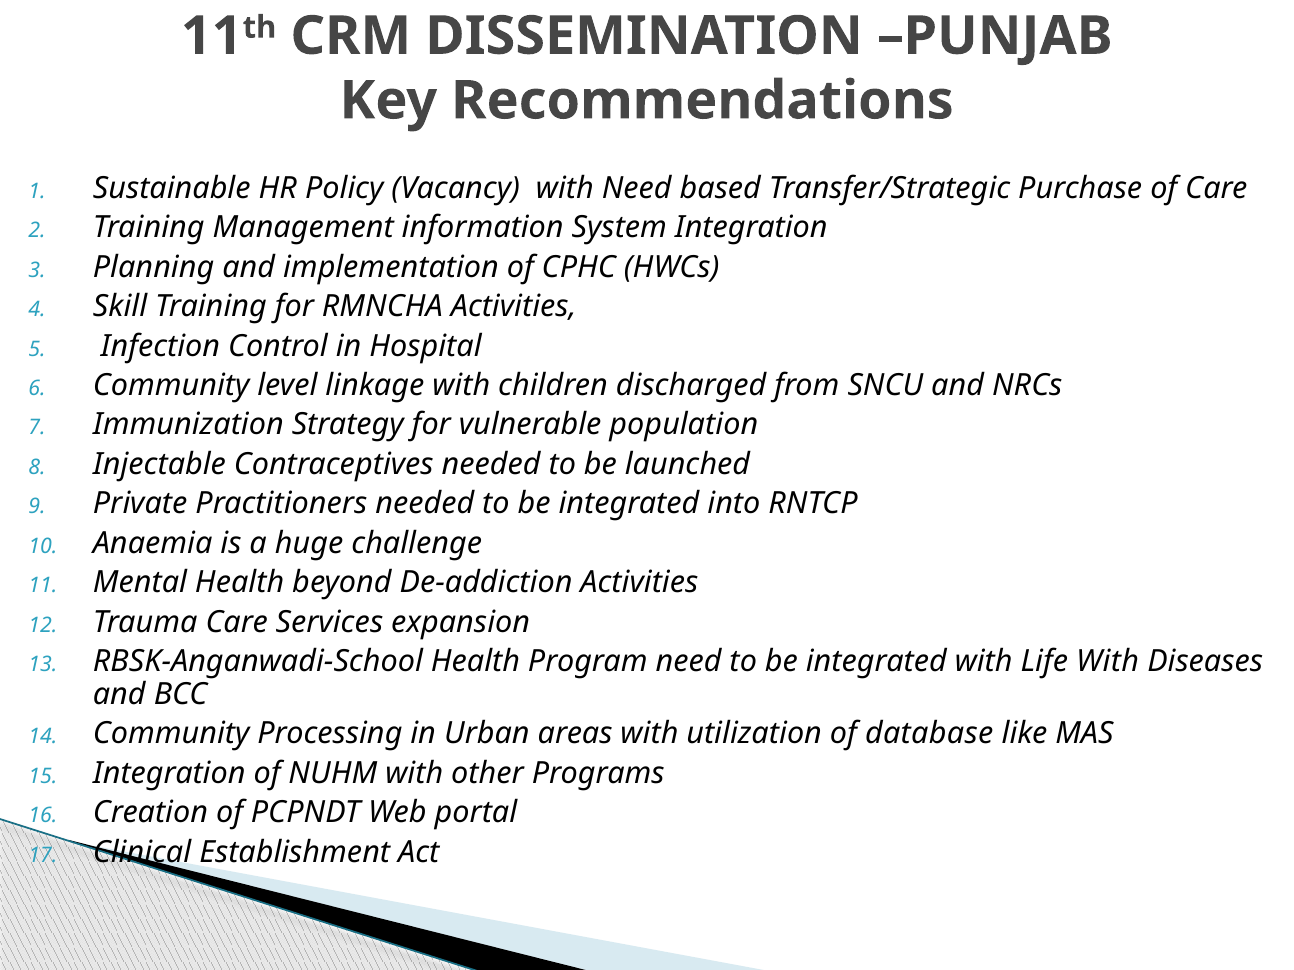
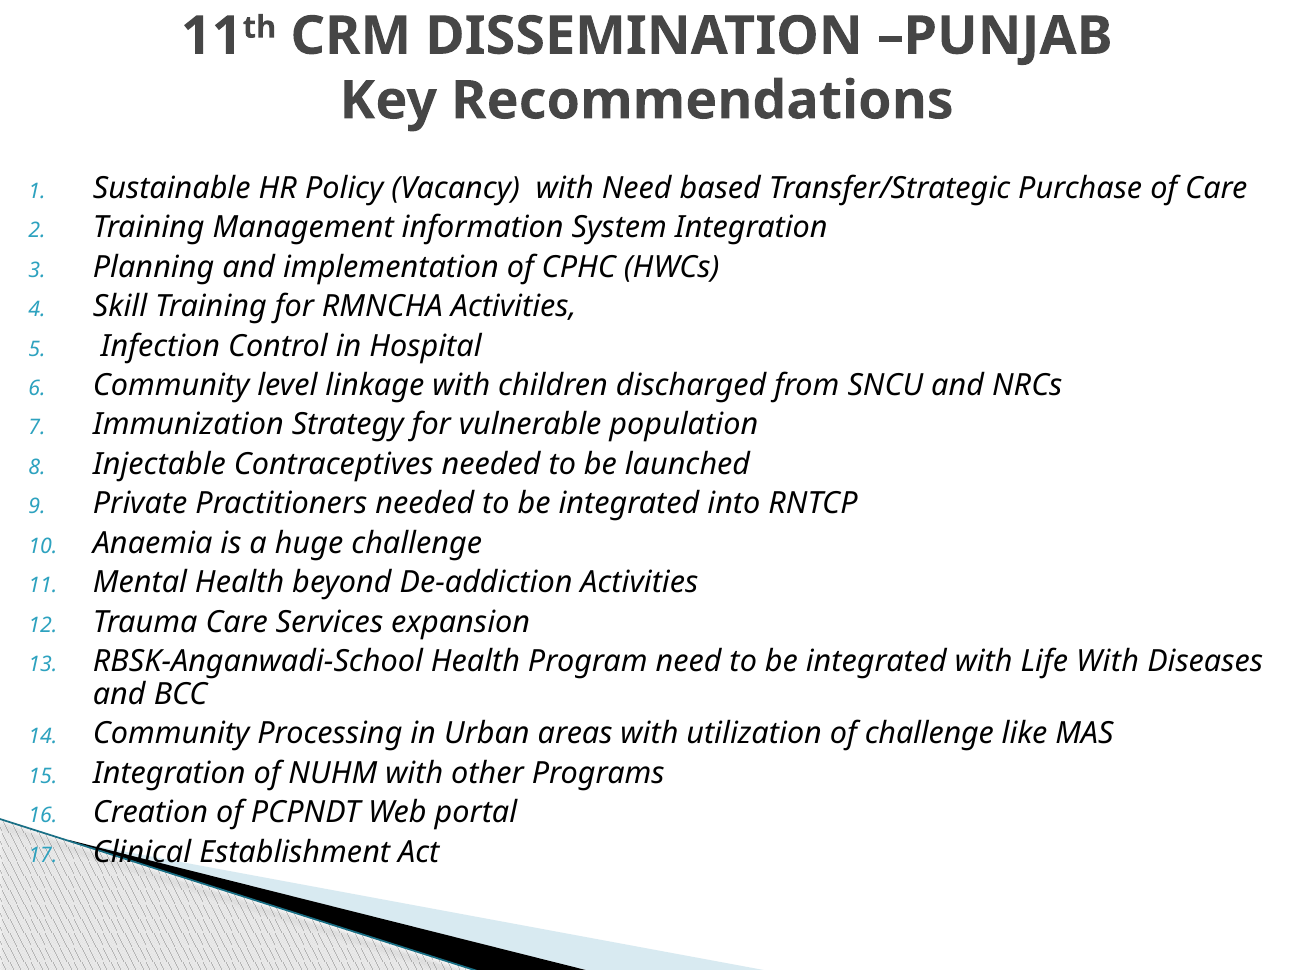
of database: database -> challenge (929, 734)
